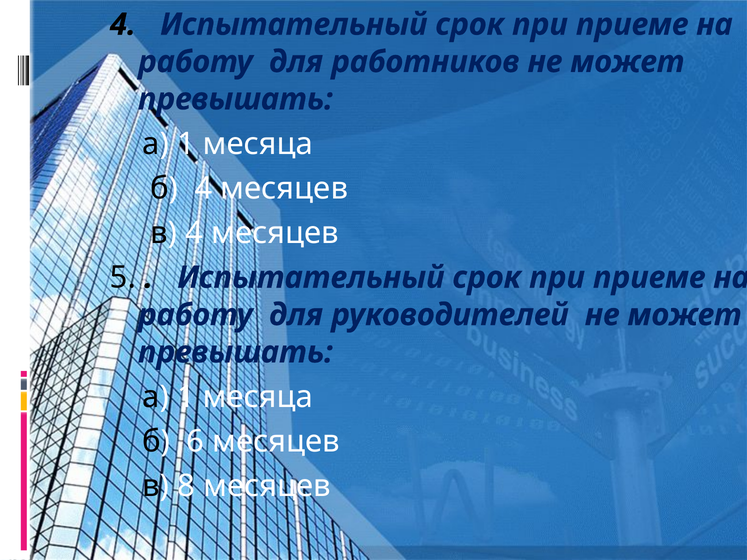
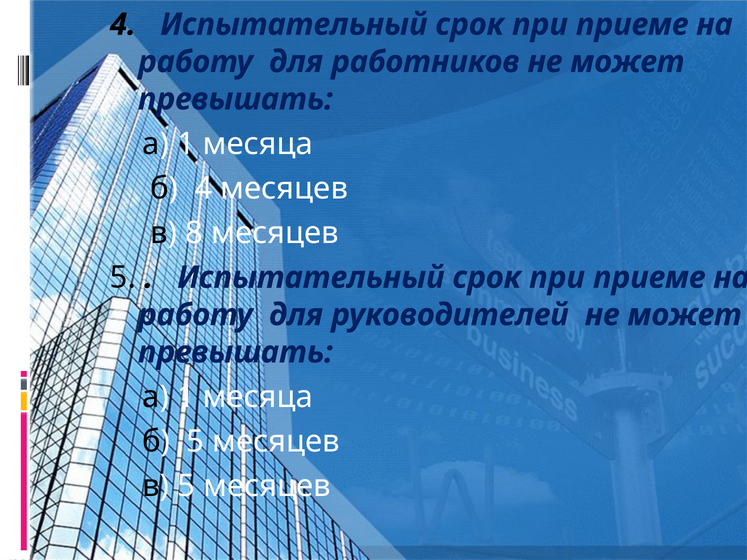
в 4: 4 -> 8 (194, 233)
б 6: 6 -> 5 (195, 442)
в 8: 8 -> 5 (186, 486)
